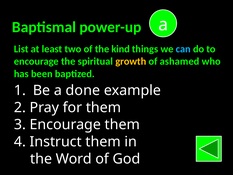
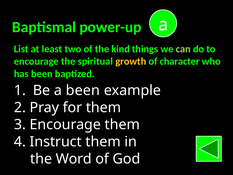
can colour: light blue -> light green (183, 49)
ashamed: ashamed -> character (180, 61)
a done: done -> been (83, 90)
